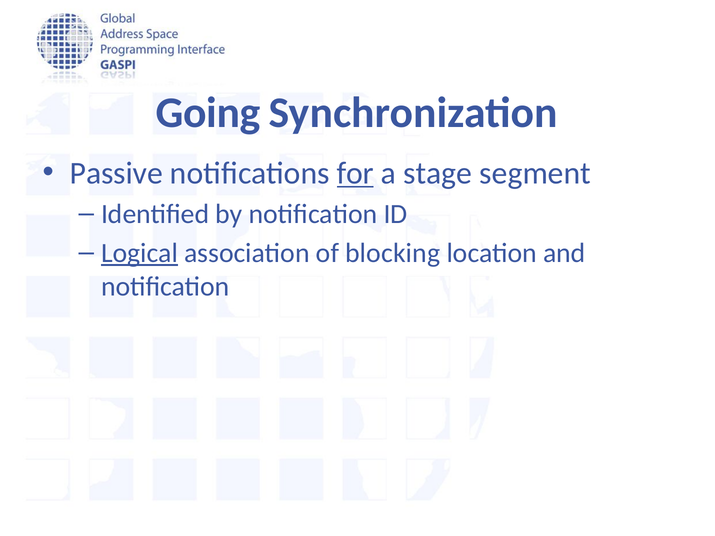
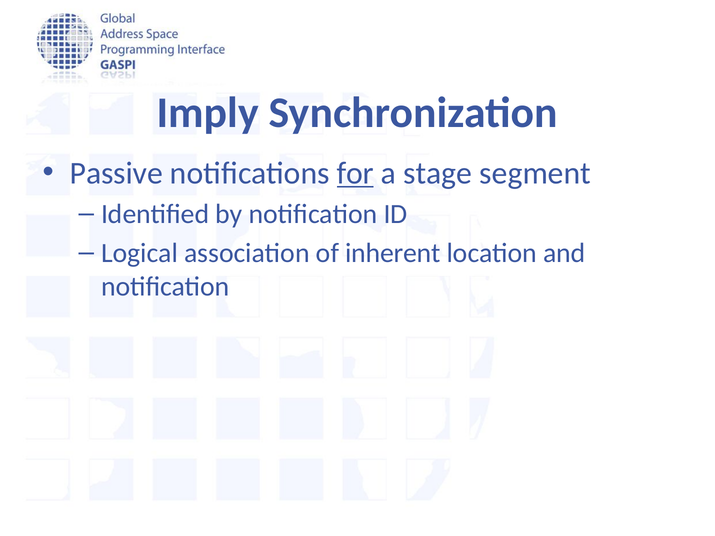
Going: Going -> Imply (208, 113)
Logical underline: present -> none (139, 253)
blocking: blocking -> inherent (393, 253)
